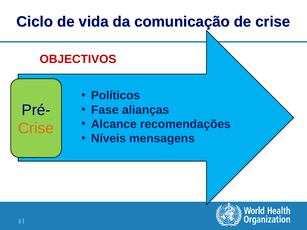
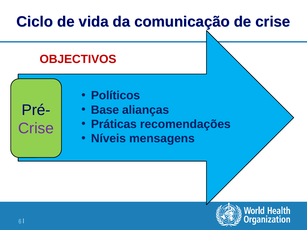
Fase: Fase -> Base (105, 110)
Alcance: Alcance -> Práticas (114, 124)
Crise colour: orange -> purple (36, 129)
